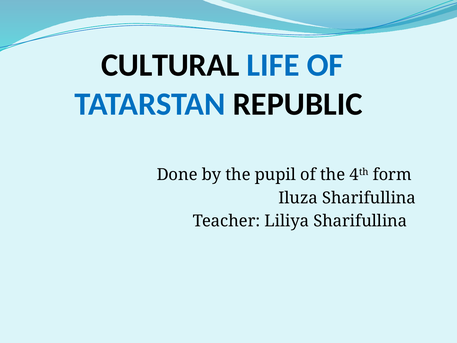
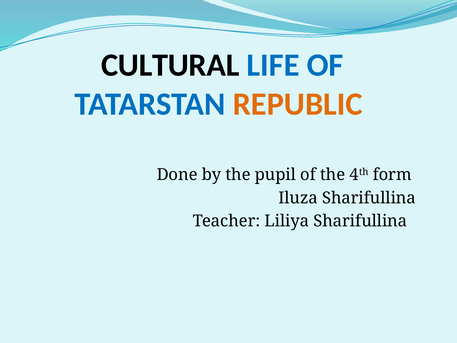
REPUBLIC colour: black -> orange (298, 104)
